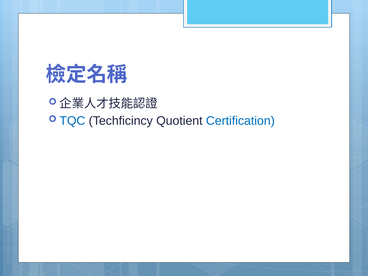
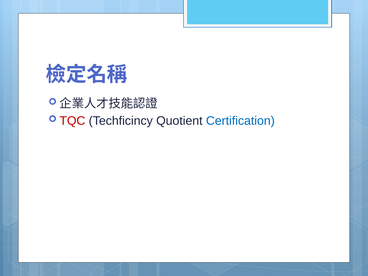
TQC colour: blue -> red (72, 121)
